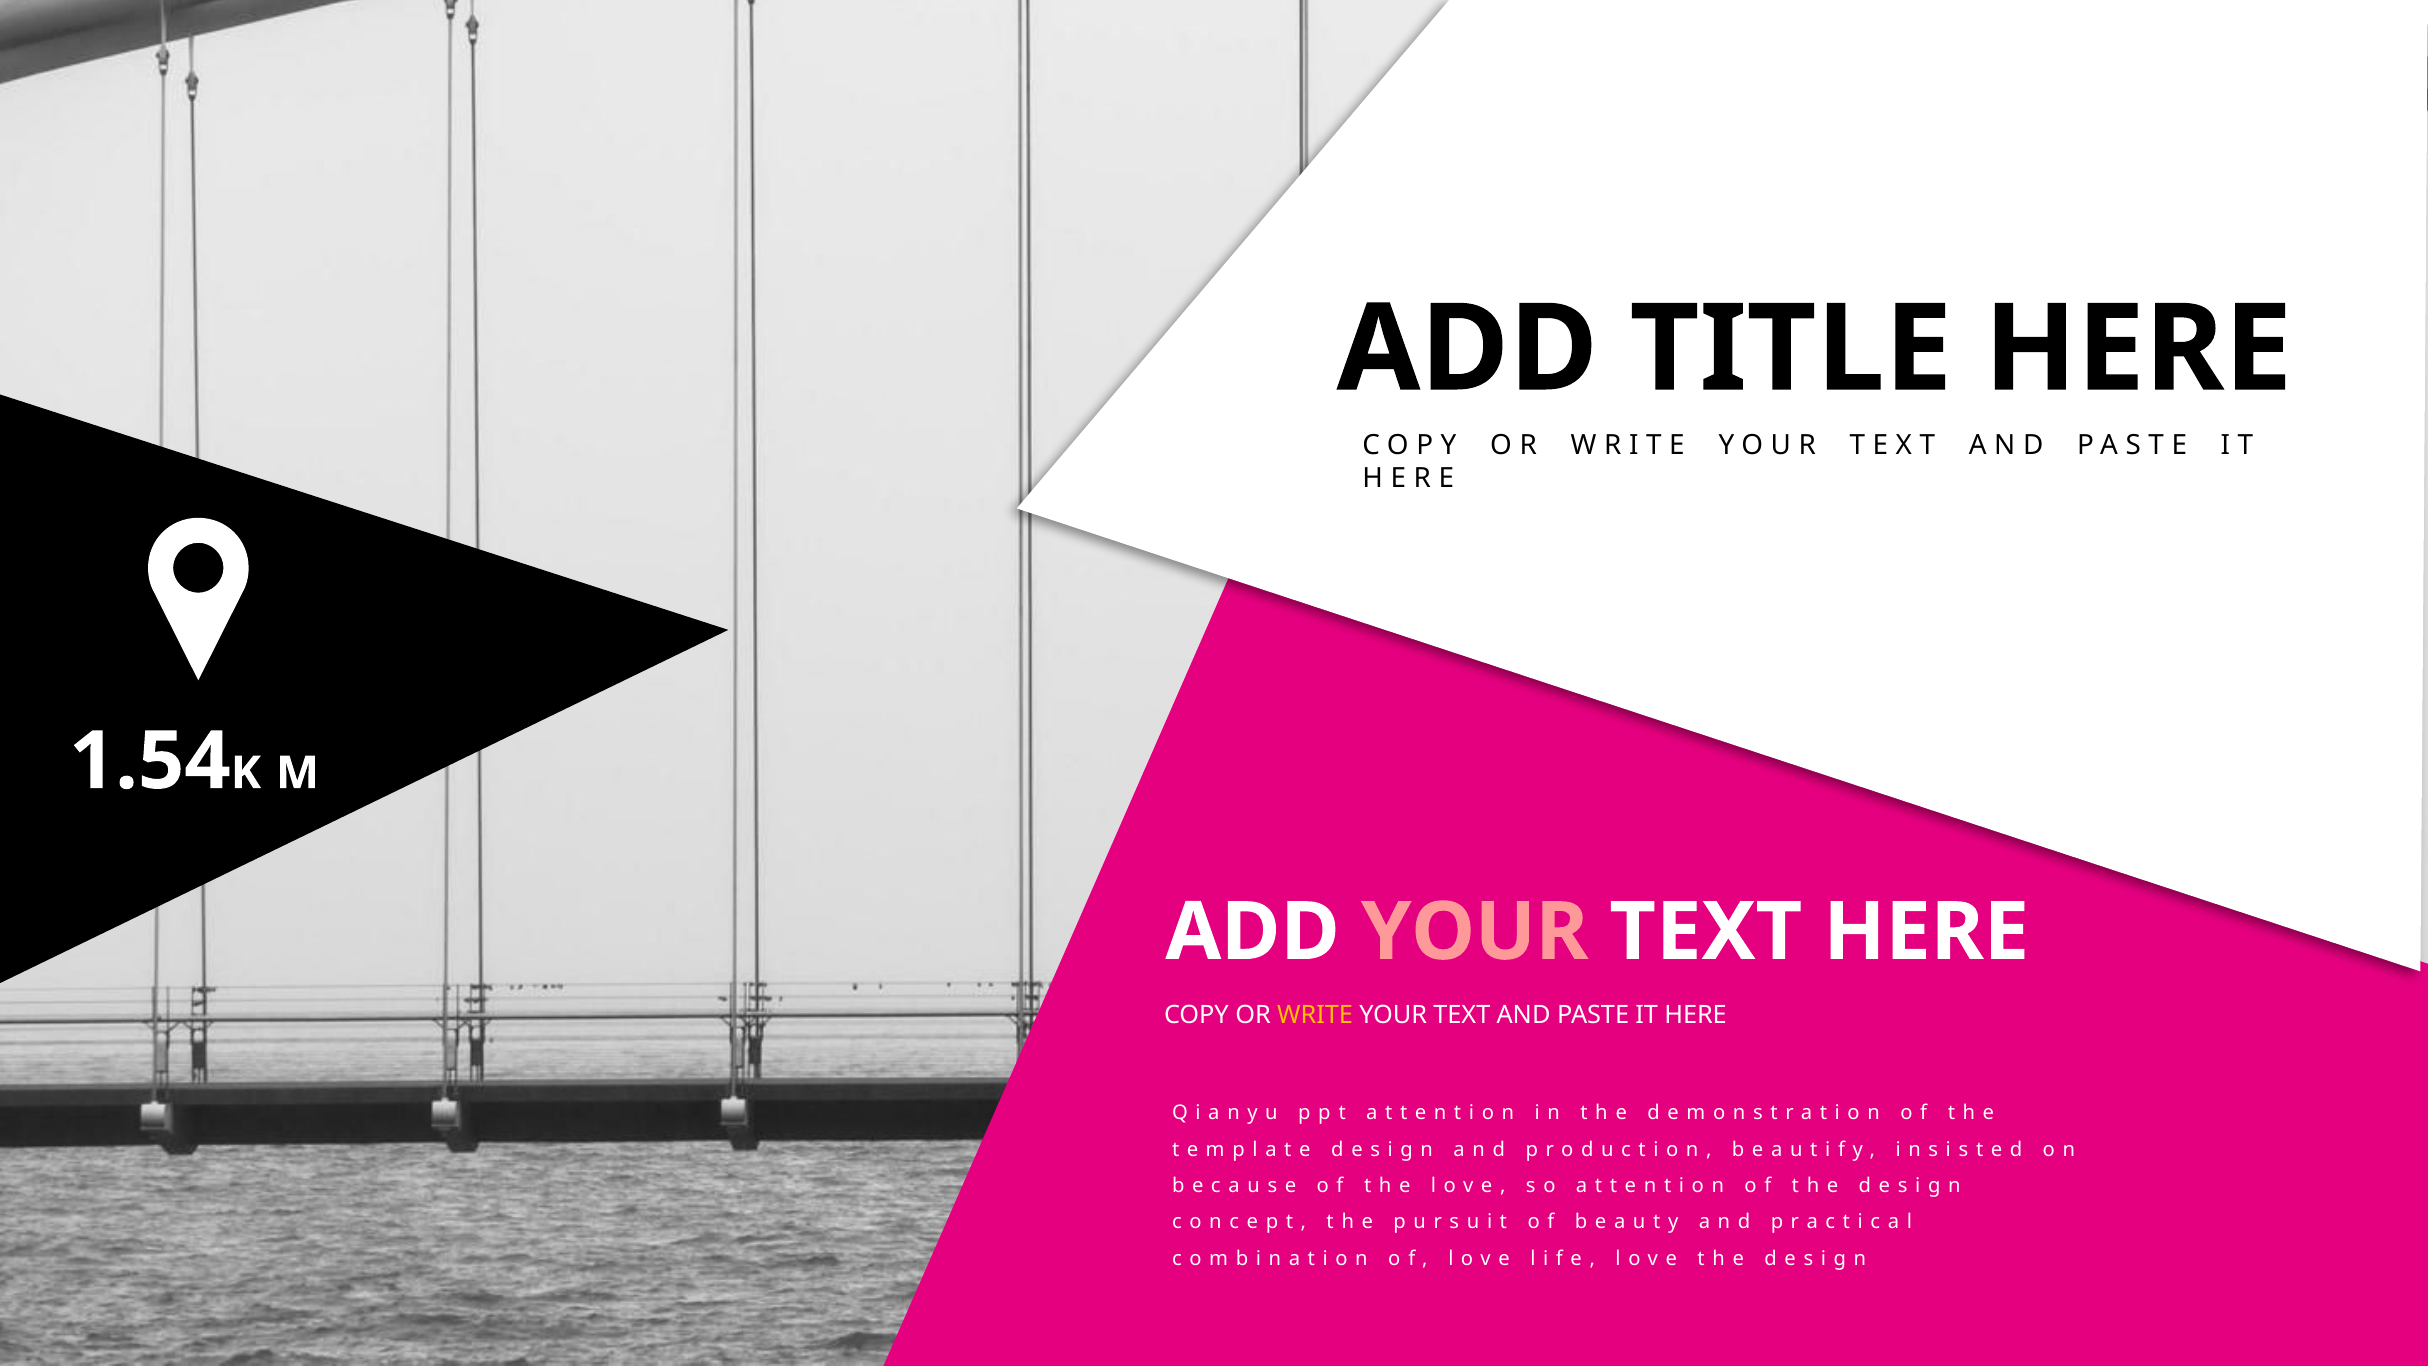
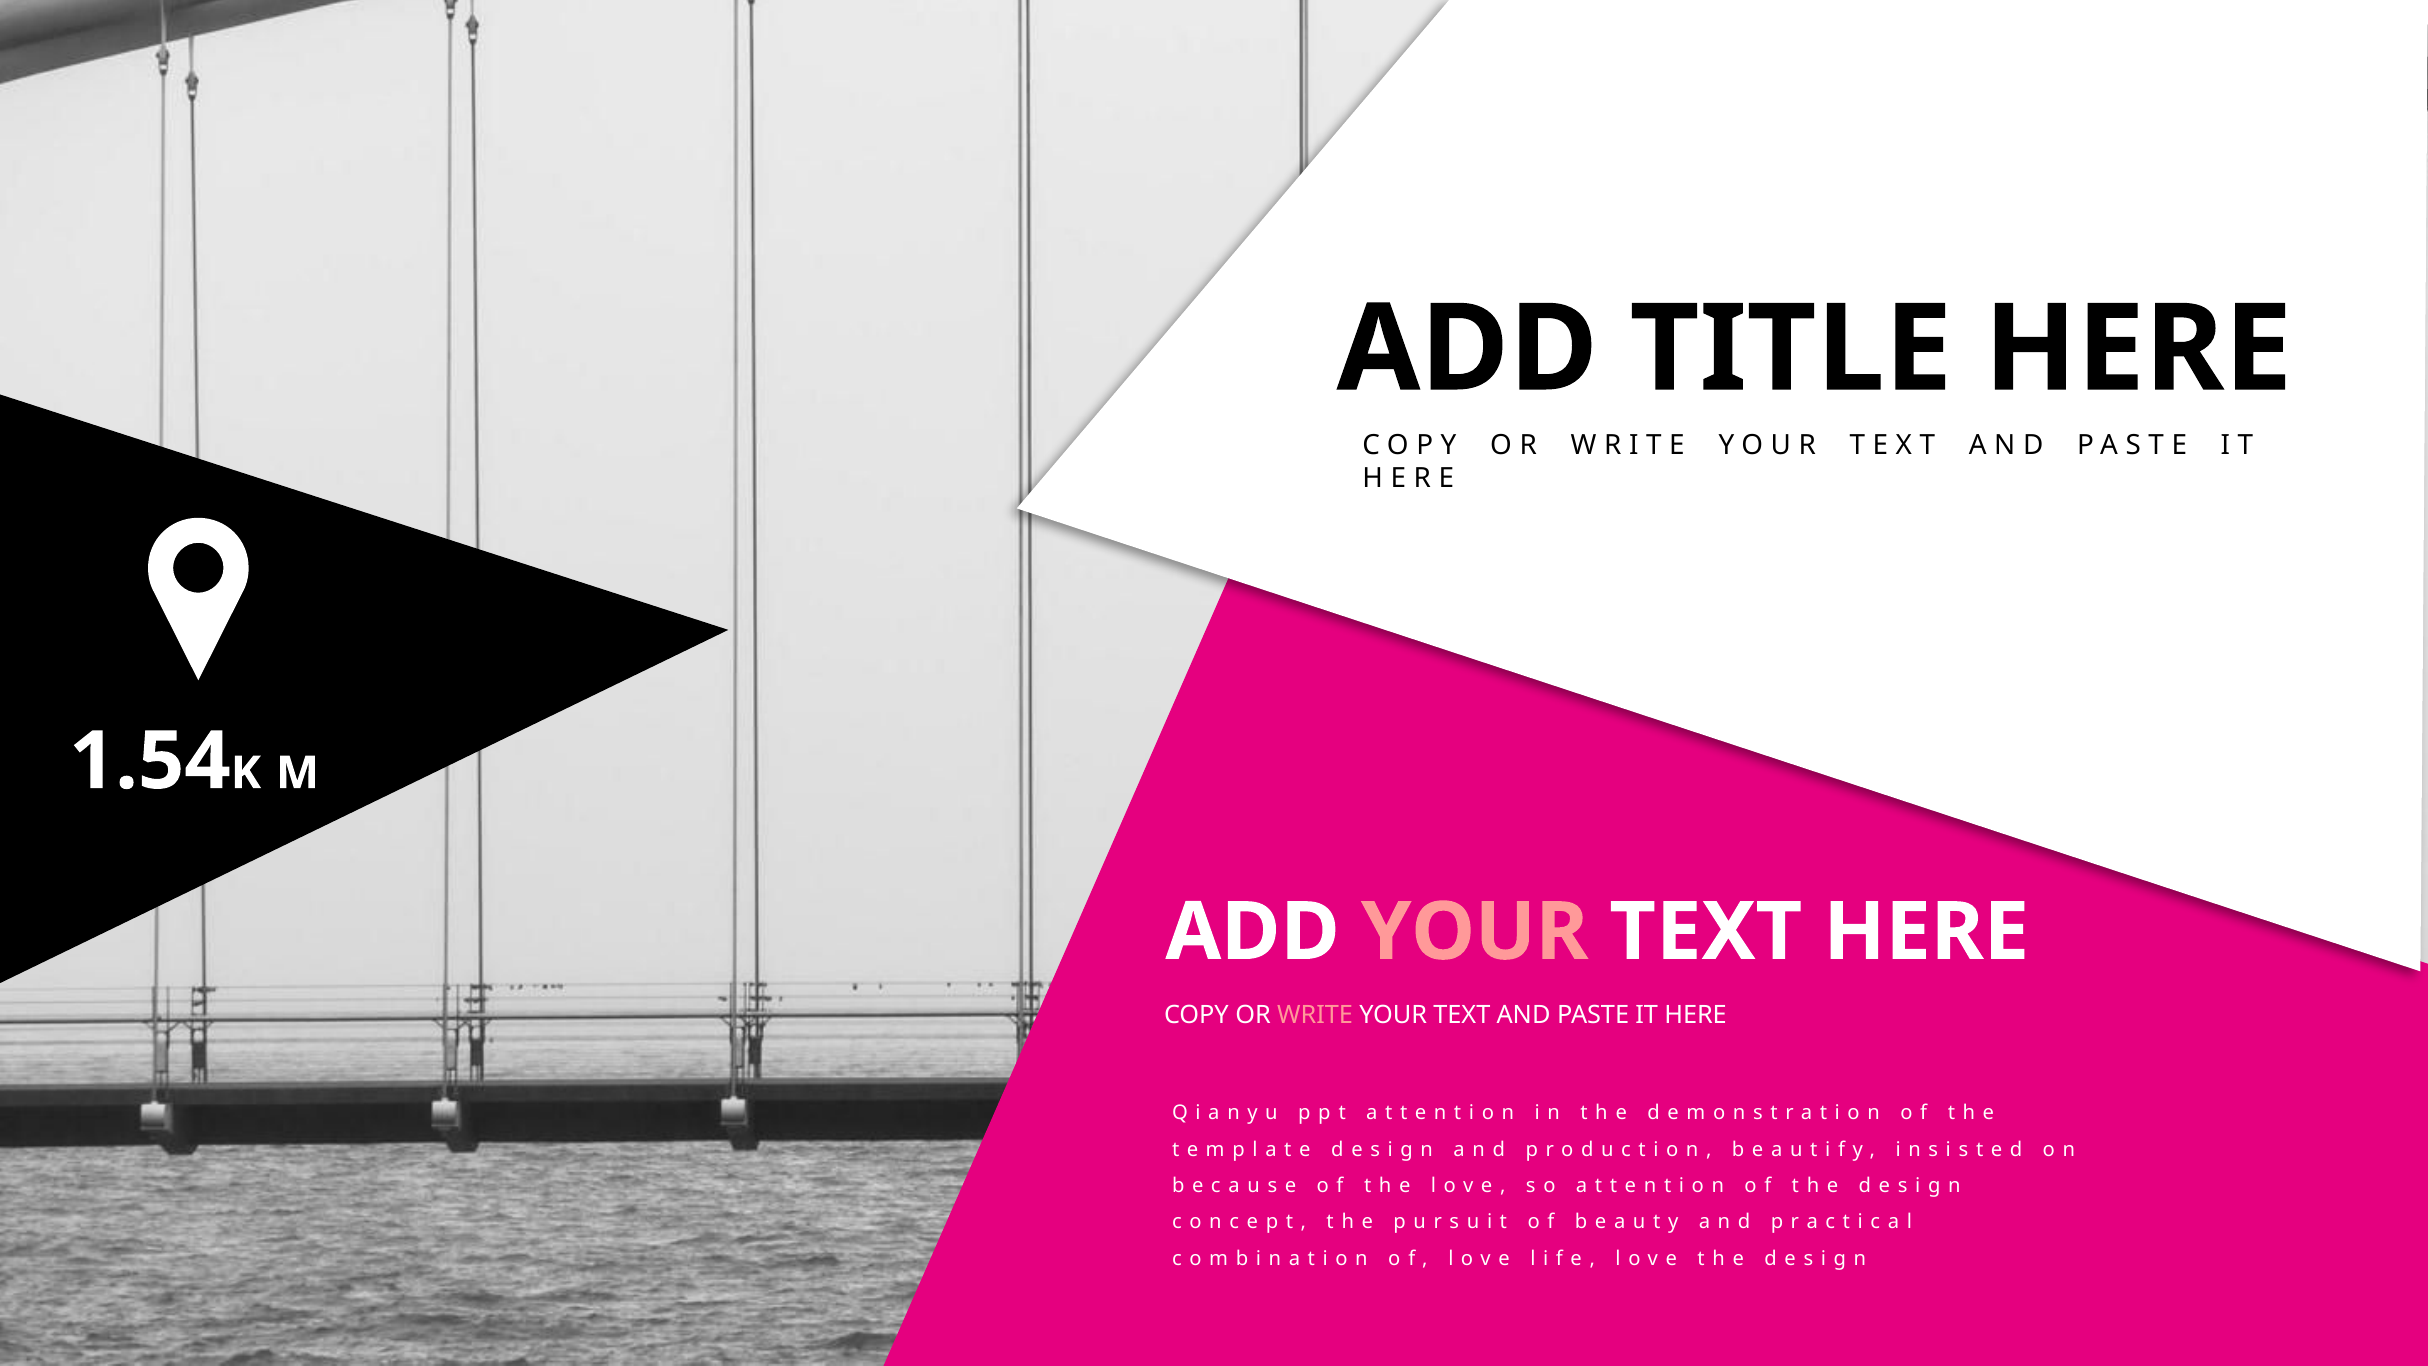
WRITE colour: yellow -> pink (1315, 1015)
